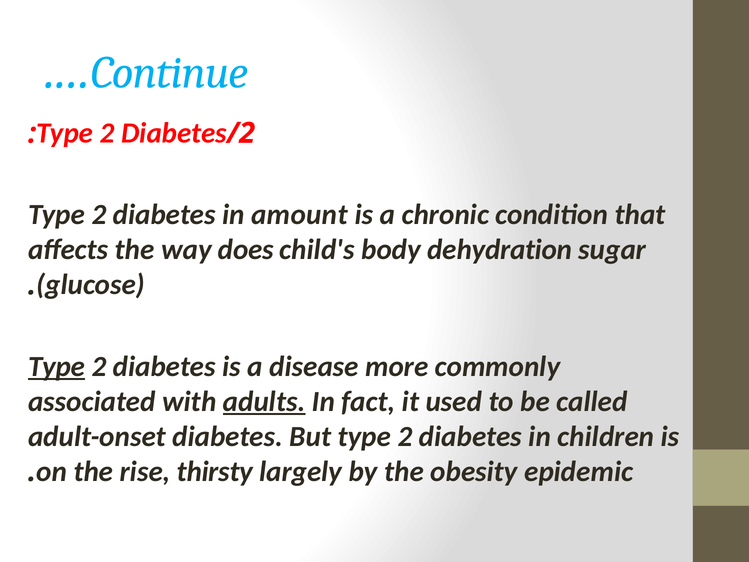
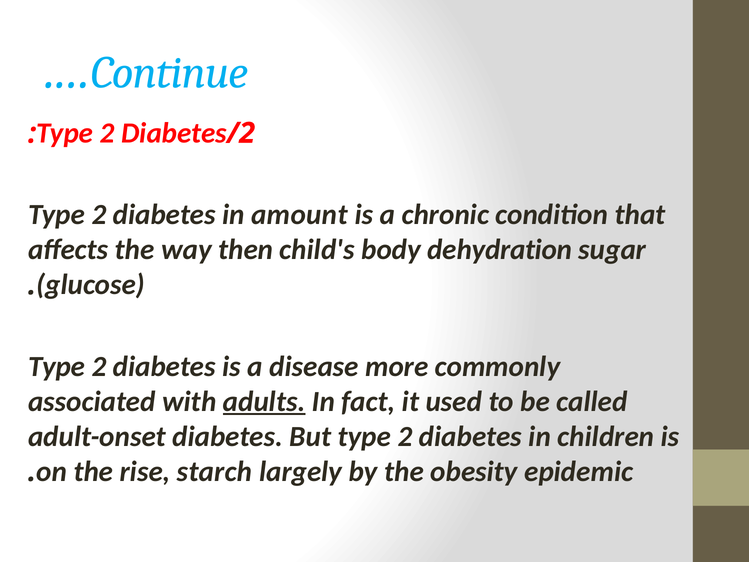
does: does -> then (246, 250)
Type underline: present -> none (57, 366)
thirsty: thirsty -> starch (215, 471)
